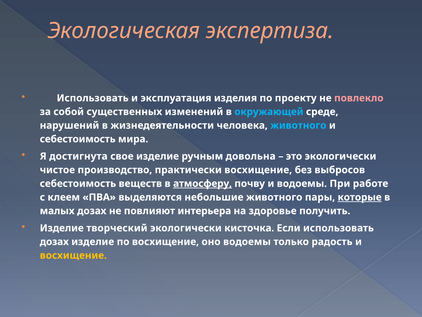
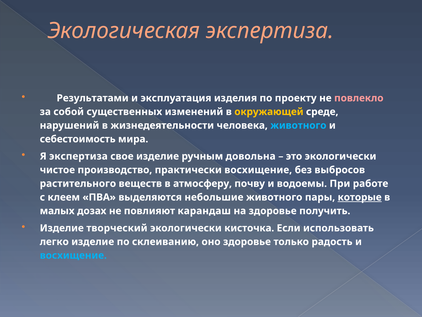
Использовать: Использовать -> Результатами (93, 98)
окружающей colour: light blue -> yellow (269, 112)
Я достигнута: достигнута -> экспертиза (78, 156)
себестоимость: себестоимость -> растительного (78, 183)
атмосферу underline: present -> none (203, 183)
интерьера: интерьера -> карандаш (204, 211)
дозах: дозах -> легко (54, 241)
по восхищение: восхищение -> склеиванию (165, 241)
оно водоемы: водоемы -> здоровье (247, 241)
восхищение colour: yellow -> light blue (73, 255)
